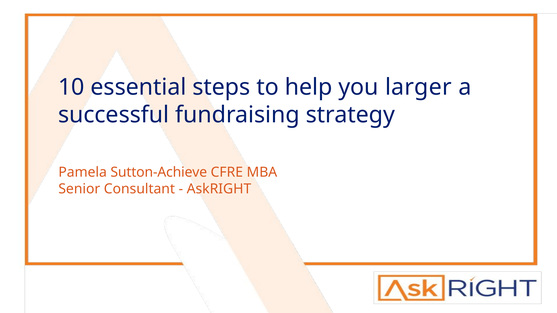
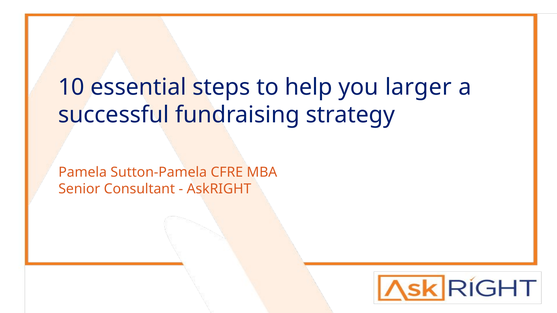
Sutton-Achieve: Sutton-Achieve -> Sutton-Pamela (159, 172)
